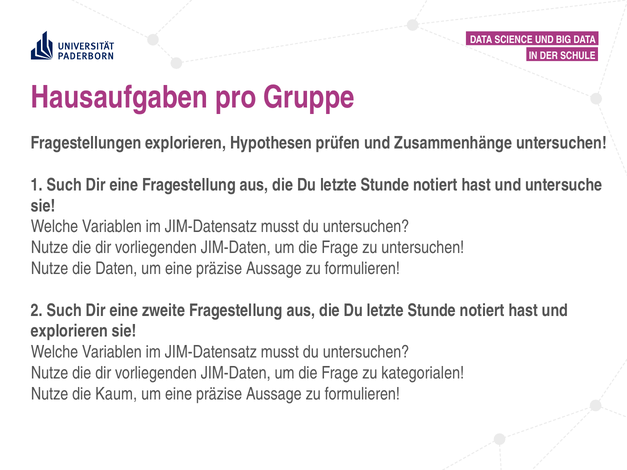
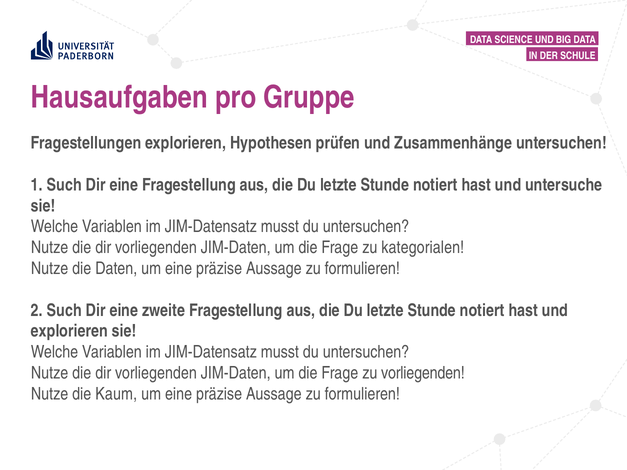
zu untersuchen: untersuchen -> kategorialen (423, 248)
zu kategorialen: kategorialen -> vorliegenden (423, 373)
